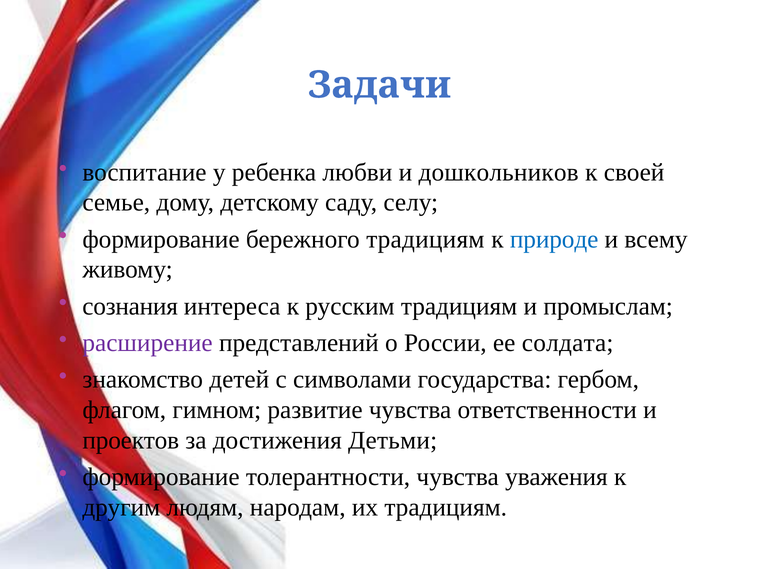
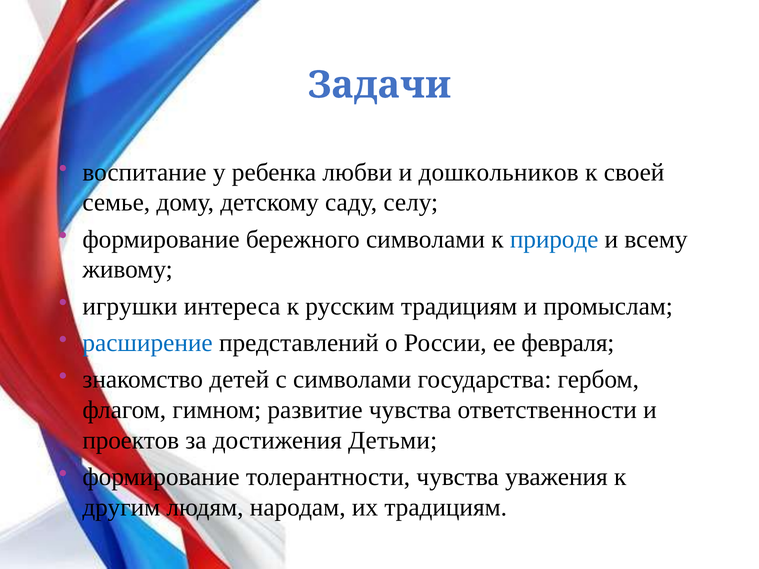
бережного традициям: традициям -> символами (425, 239)
сознания: сознания -> игрушки (130, 306)
расширение colour: purple -> blue (148, 343)
солдата: солдата -> февраля (568, 343)
